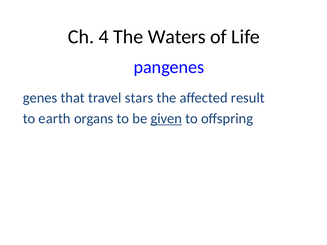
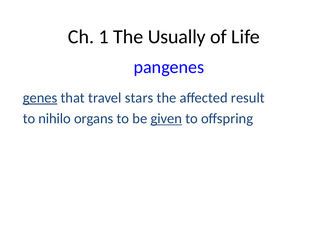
4: 4 -> 1 (104, 37)
Waters: Waters -> Usually (177, 37)
genes underline: none -> present (40, 98)
earth: earth -> nihilo (55, 119)
